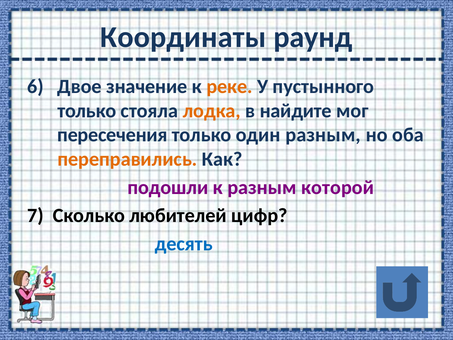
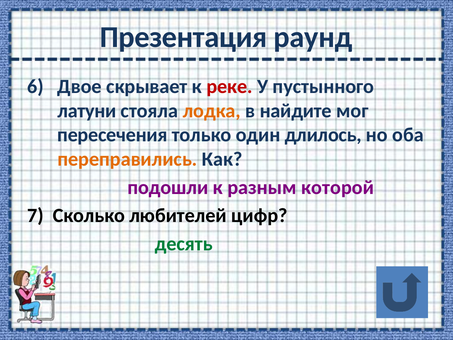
Координаты: Координаты -> Презентация (184, 37)
значение: значение -> скрывает (147, 87)
реке colour: orange -> red (229, 87)
только: только -> латуни (87, 111)
один разным: разным -> длилось (323, 135)
десять colour: blue -> green (184, 244)
